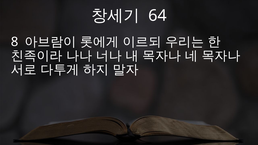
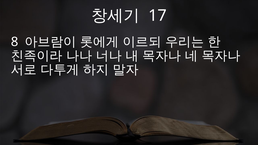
64: 64 -> 17 (158, 16)
